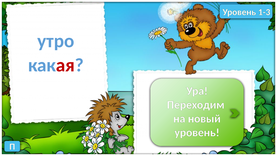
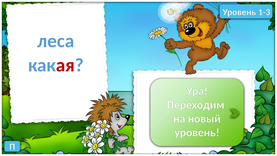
утро: утро -> леса (56, 41)
